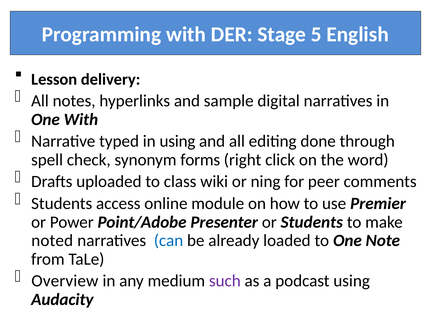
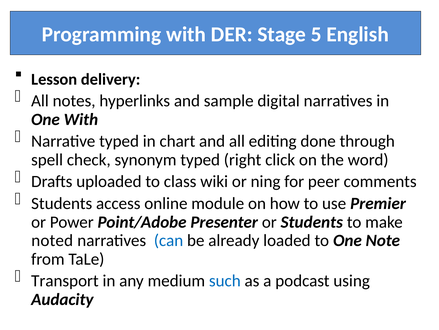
in using: using -> chart (177, 141)
synonym forms: forms -> typed (200, 159)
Overview: Overview -> Transport (65, 280)
such colour: purple -> blue (225, 280)
